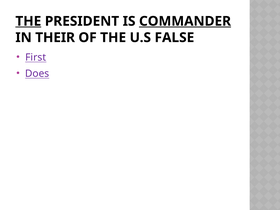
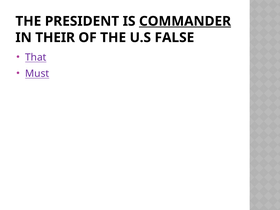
THE underline: present -> none (28, 21)
First: First -> That (36, 57)
Does: Does -> Must (37, 74)
